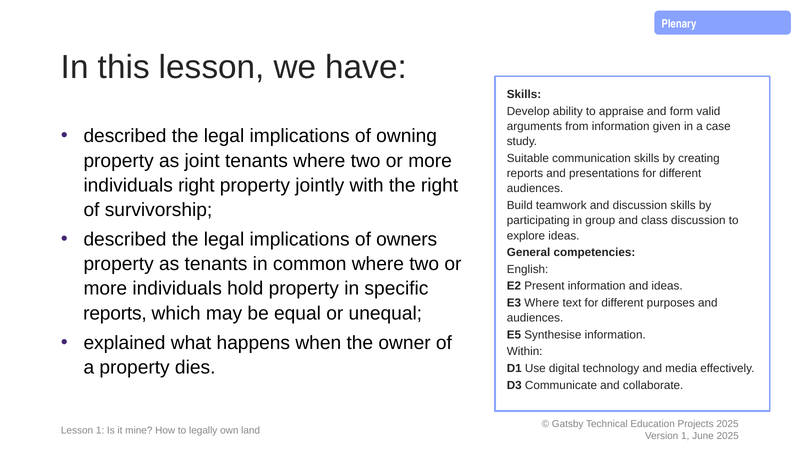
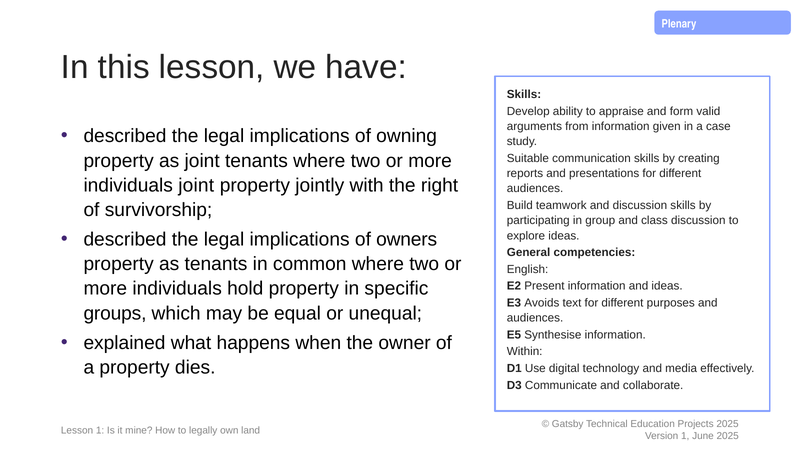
individuals right: right -> joint (196, 185)
E3 Where: Where -> Avoids (542, 303)
reports: reports -> groups (115, 313)
